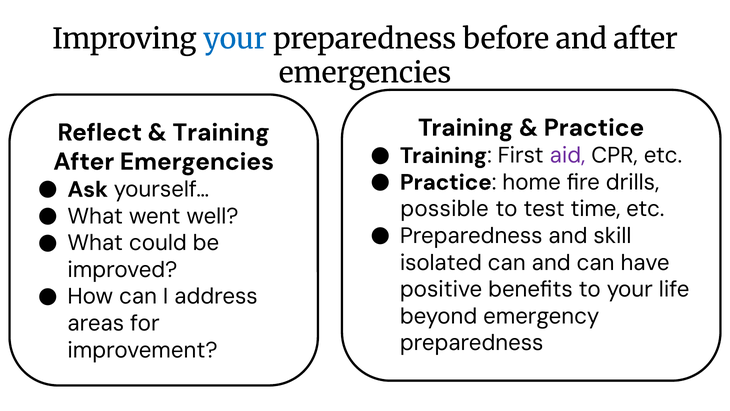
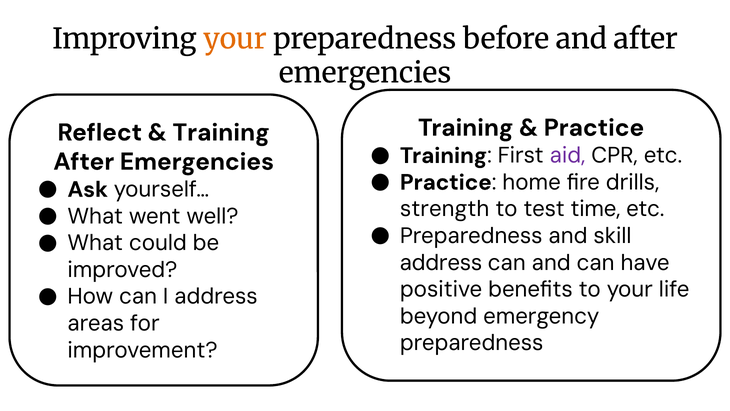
your colour: blue -> orange (235, 39)
possible: possible -> strength (445, 209)
isolated: isolated -> address (441, 262)
